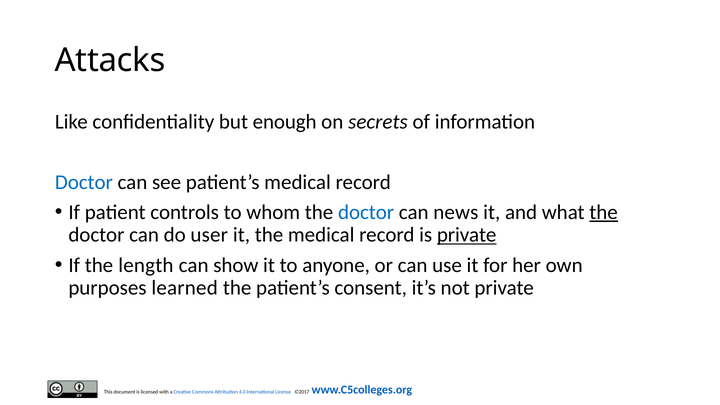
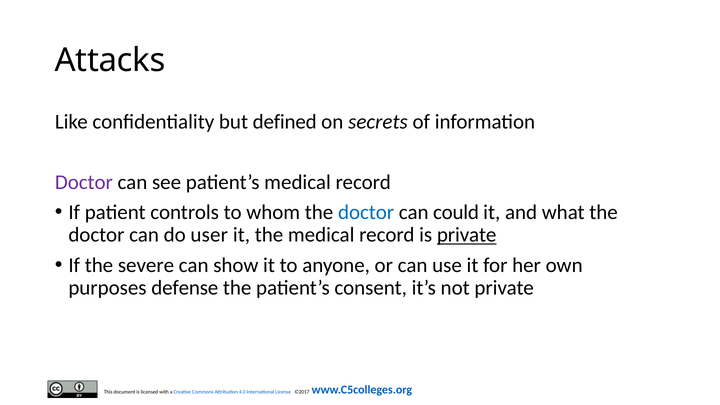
enough: enough -> defined (285, 122)
Doctor colour: blue -> purple (84, 182)
news: news -> could (456, 212)
the underline: present -> none (604, 212)
length: length -> severe (146, 265)
learned: learned -> defense (185, 288)
